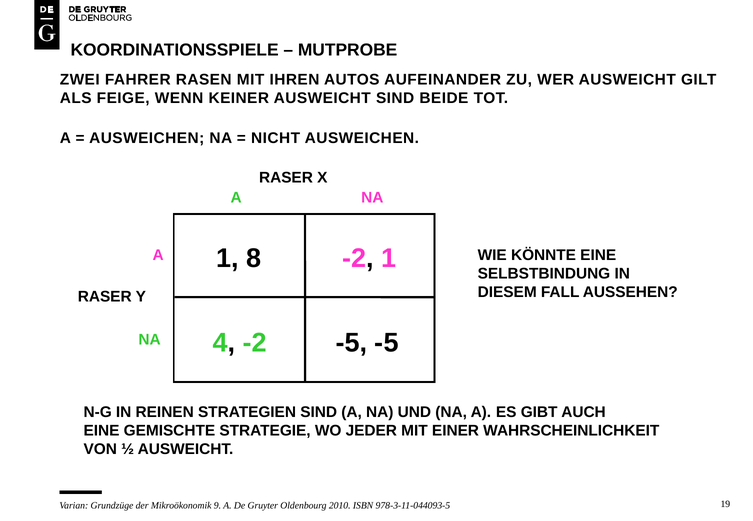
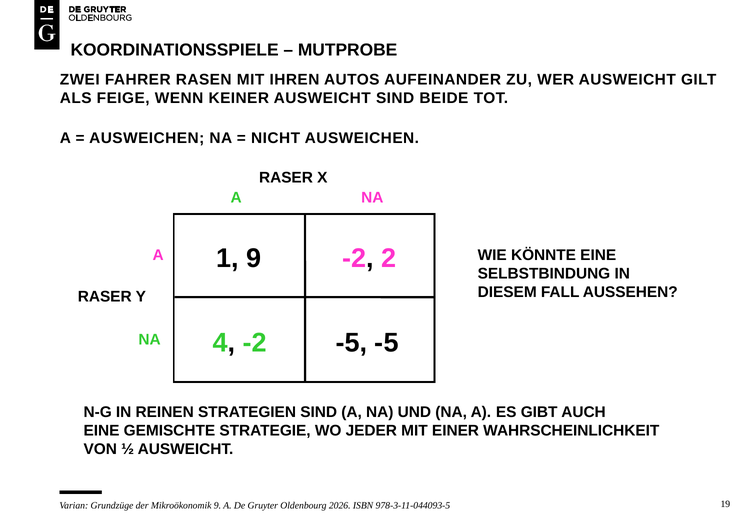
1 8: 8 -> 9 (254, 259)
-2 1: 1 -> 2 (389, 259)
2010: 2010 -> 2026 (340, 506)
